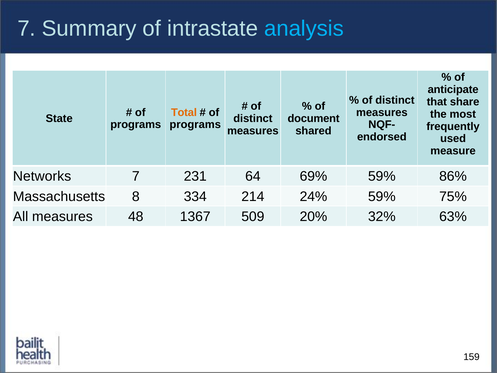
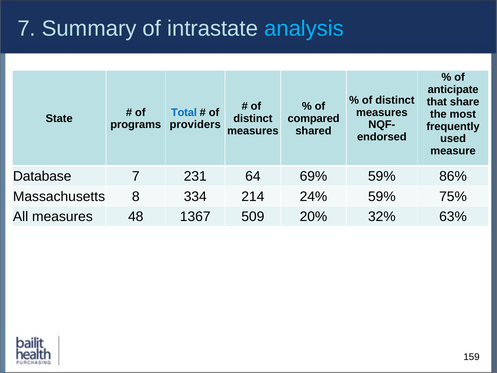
Total colour: orange -> blue (184, 112)
document: document -> compared (314, 118)
programs: programs -> providers (195, 125)
Networks: Networks -> Database (42, 176)
